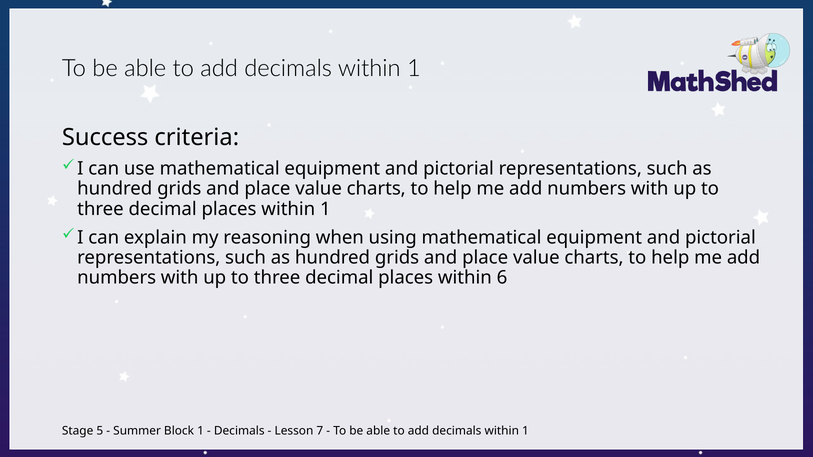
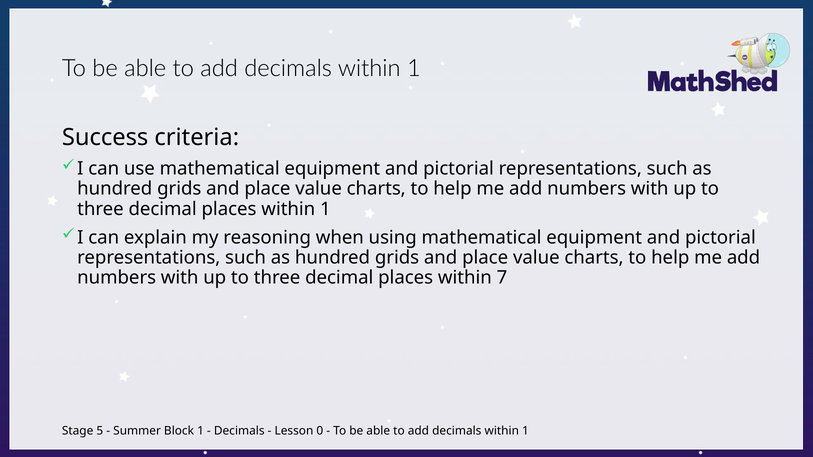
6: 6 -> 7 (502, 278)
7: 7 -> 0 (320, 431)
